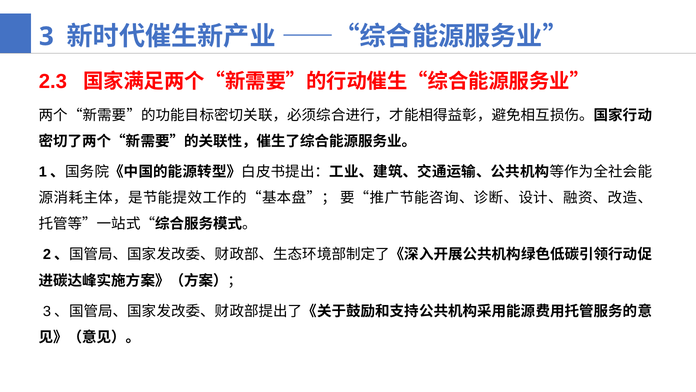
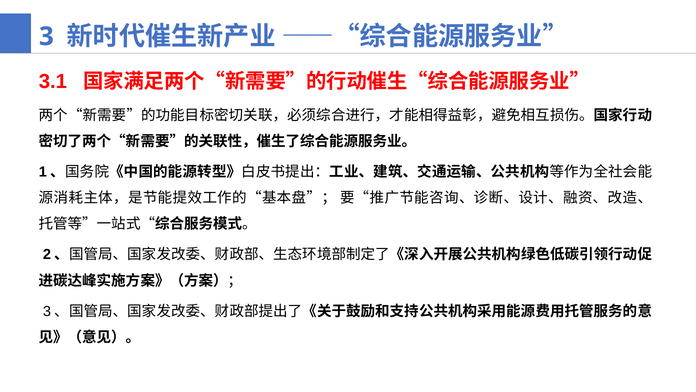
2.3: 2.3 -> 3.1 (53, 82)
